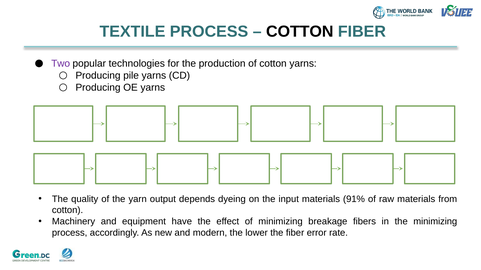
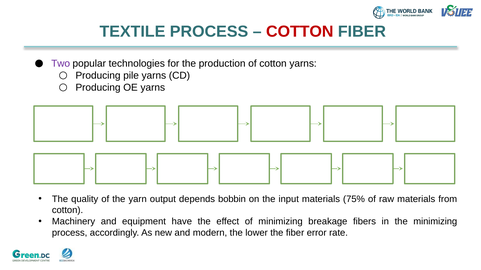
COTTON colour: black -> red (300, 31)
depends dyeing: dyeing -> bobbin (232, 199)
91%: 91% -> 75% (354, 199)
